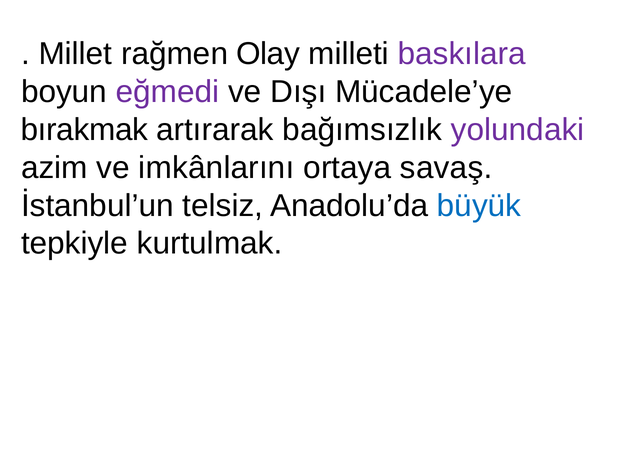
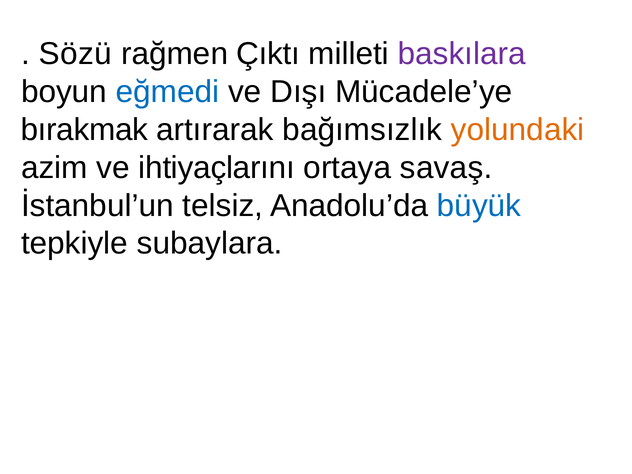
Millet: Millet -> Sözü (75, 54)
Olay: Olay -> Çıktı (268, 54)
eğmedi colour: purple -> blue (168, 92)
yolundaki colour: purple -> orange (518, 130)
imkânlarını: imkânlarını -> ihtiyaçlarını (217, 168)
kurtulmak: kurtulmak -> subaylara (210, 243)
